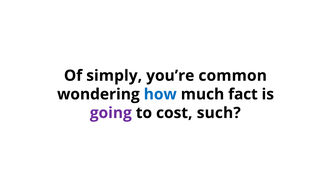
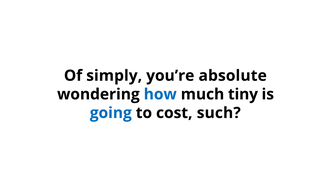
common: common -> absolute (233, 76)
fact: fact -> tiny (243, 94)
going colour: purple -> blue (111, 113)
